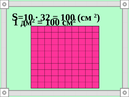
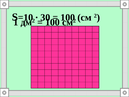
32: 32 -> 30 (45, 17)
